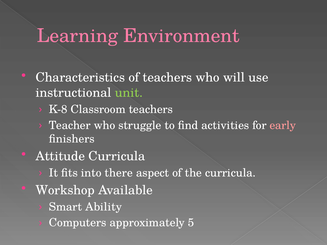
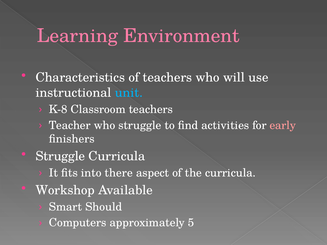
unit colour: light green -> light blue (129, 93)
Attitude: Attitude -> Struggle (60, 156)
Ability: Ability -> Should (104, 207)
